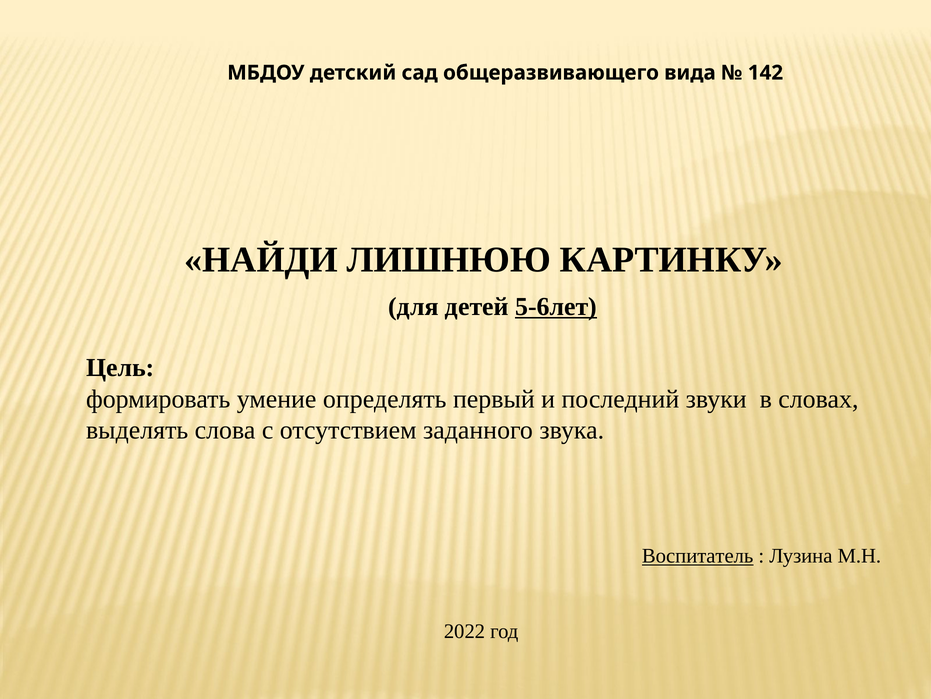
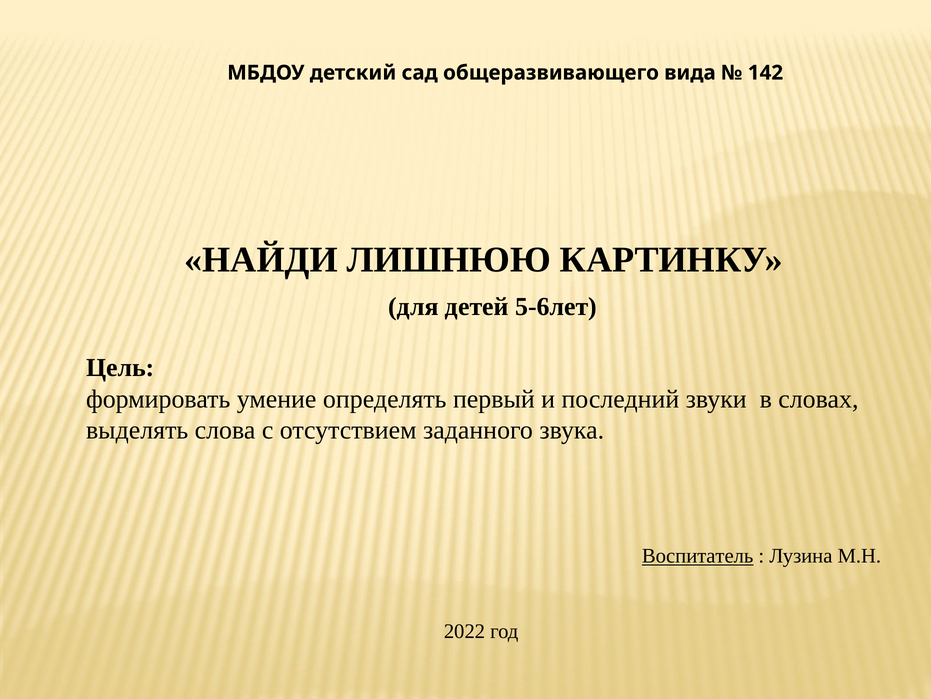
5-6лет underline: present -> none (556, 306)
